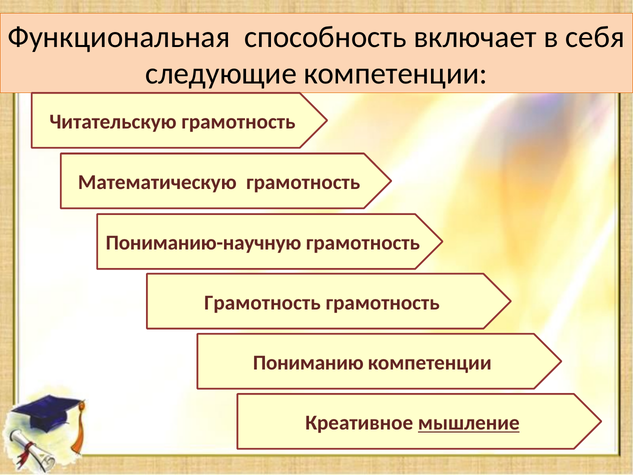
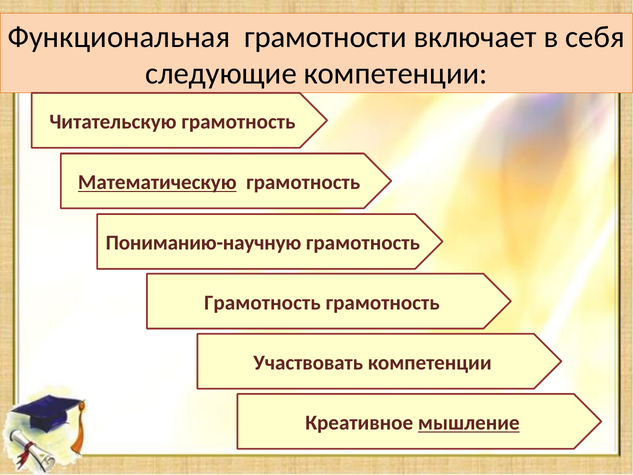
способность: способность -> грамотности (325, 37)
Математическую underline: none -> present (157, 182)
Пониманию: Пониманию -> Участвовать (308, 363)
